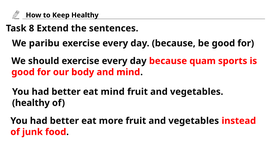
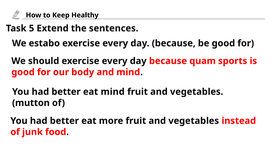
8: 8 -> 5 (32, 28)
paribu: paribu -> estabo (44, 43)
healthy: healthy -> mutton (31, 102)
